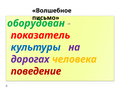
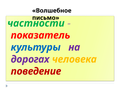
оборудован: оборудован -> частности (36, 23)
